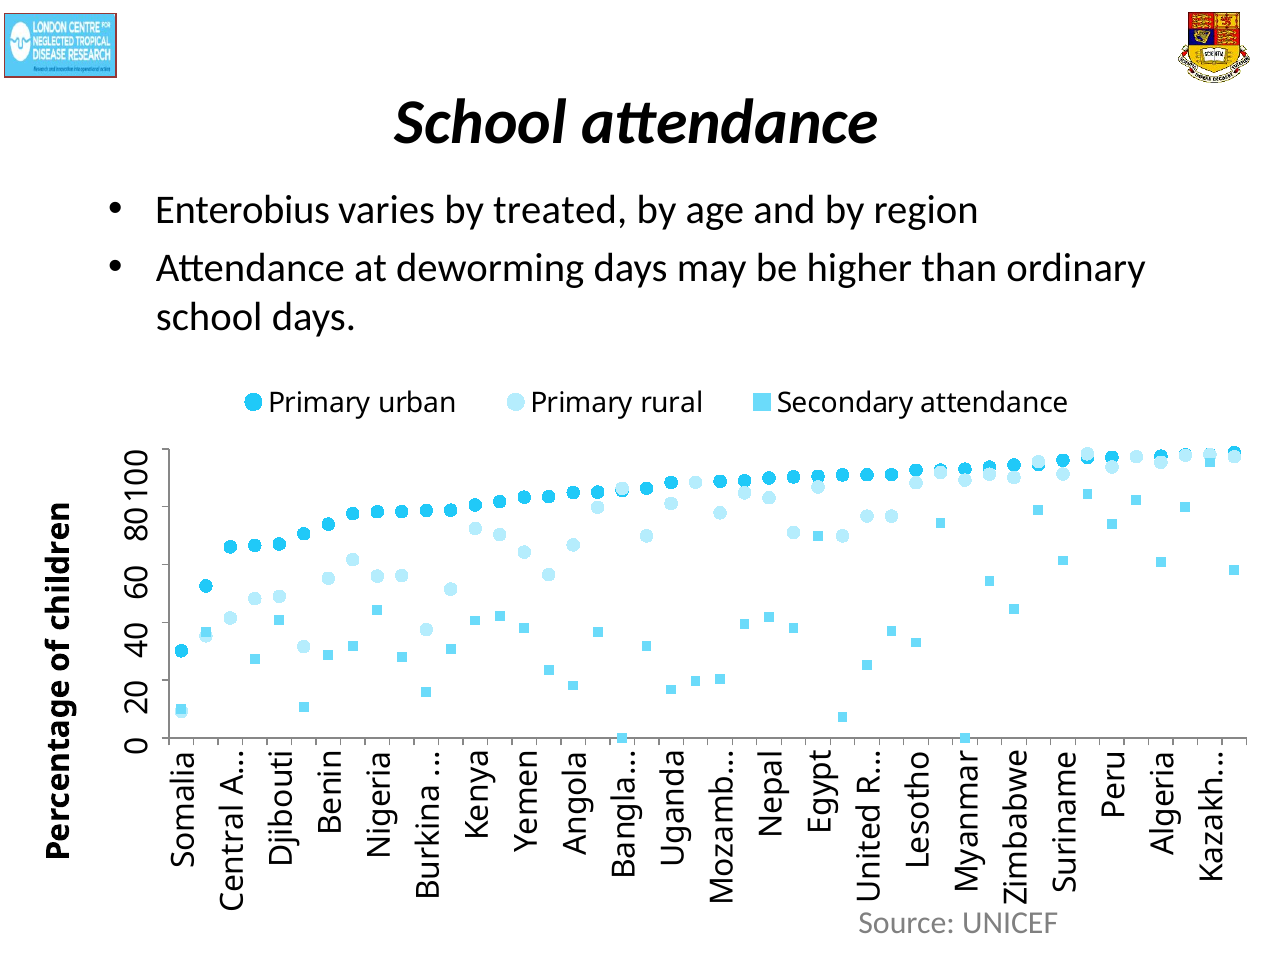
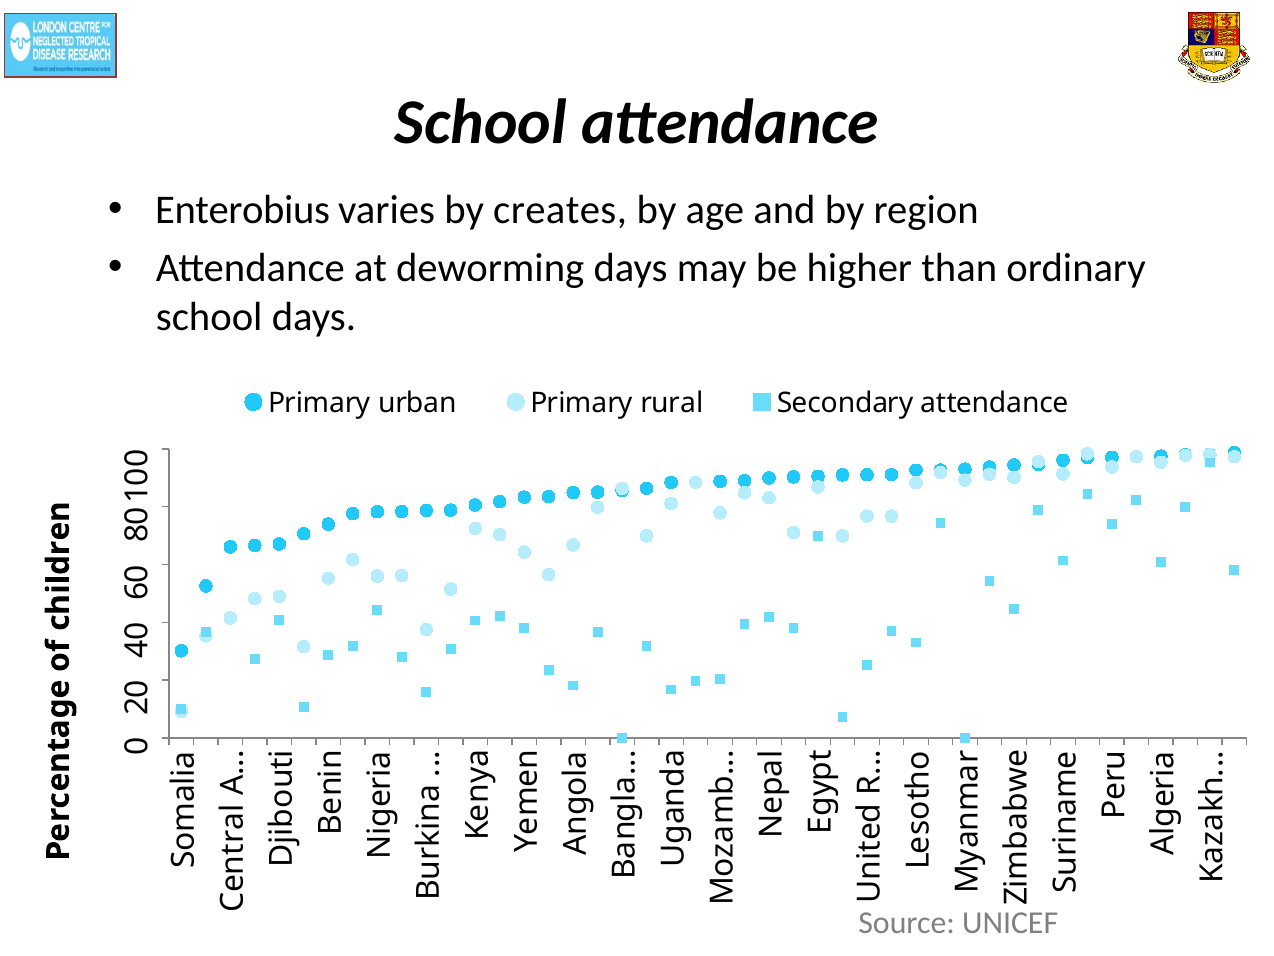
treated: treated -> creates (560, 210)
